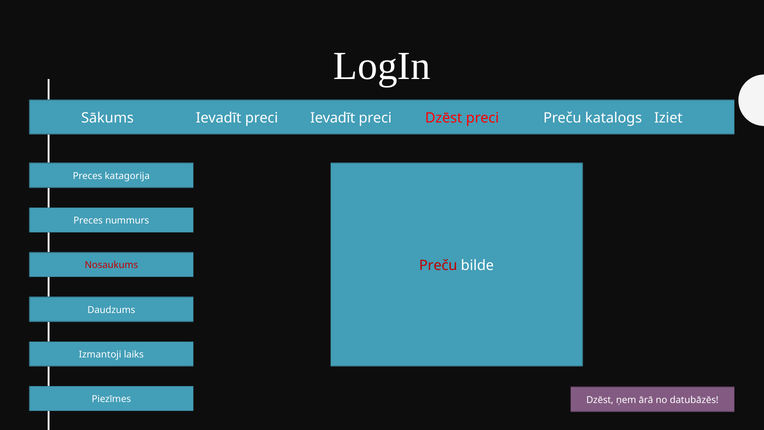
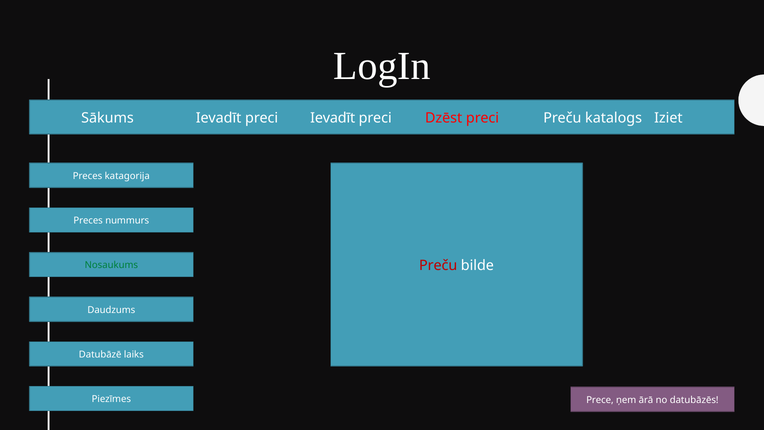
Nosaukums colour: red -> green (111, 265)
Izmantoji: Izmantoji -> Datubāzē (100, 354)
Dzēst: Dzēst -> Prece (600, 400)
